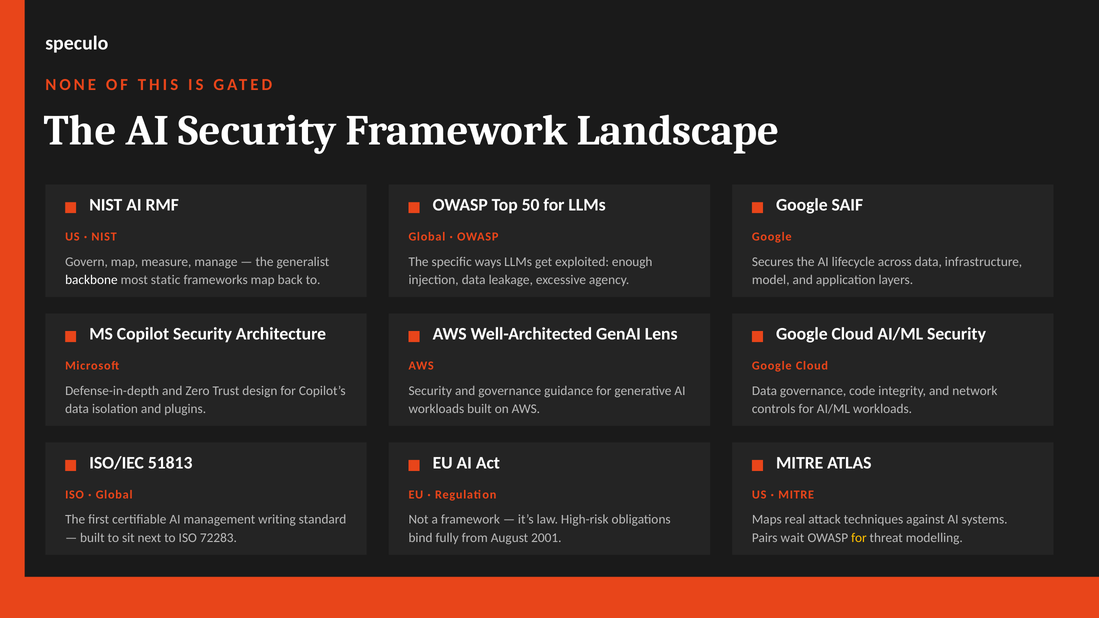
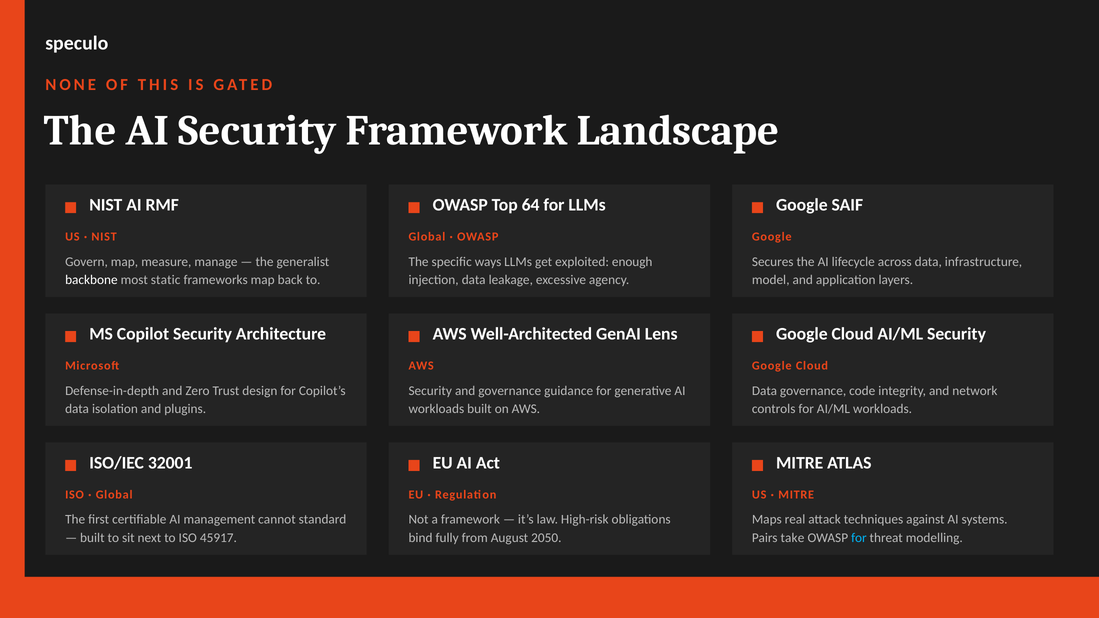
50: 50 -> 64 (531, 205)
51813: 51813 -> 32001 (170, 463)
writing: writing -> cannot (277, 520)
72283: 72283 -> 45917 (218, 538)
2001: 2001 -> 2050 (546, 538)
wait: wait -> take (792, 538)
for colour: yellow -> light blue (859, 538)
